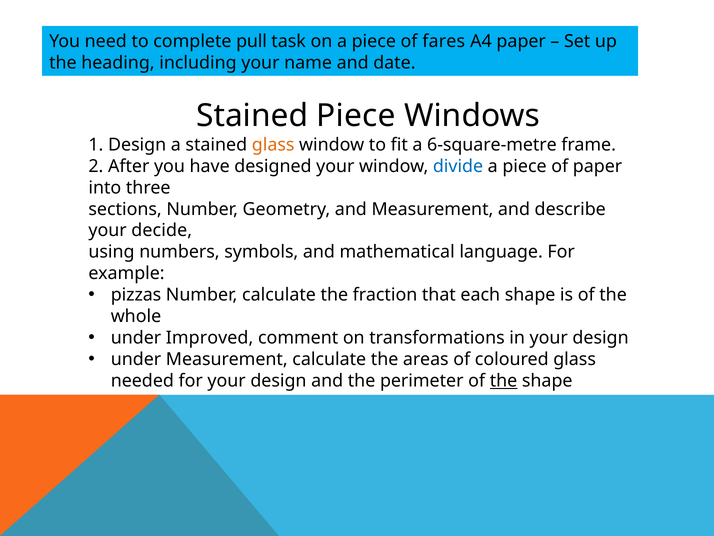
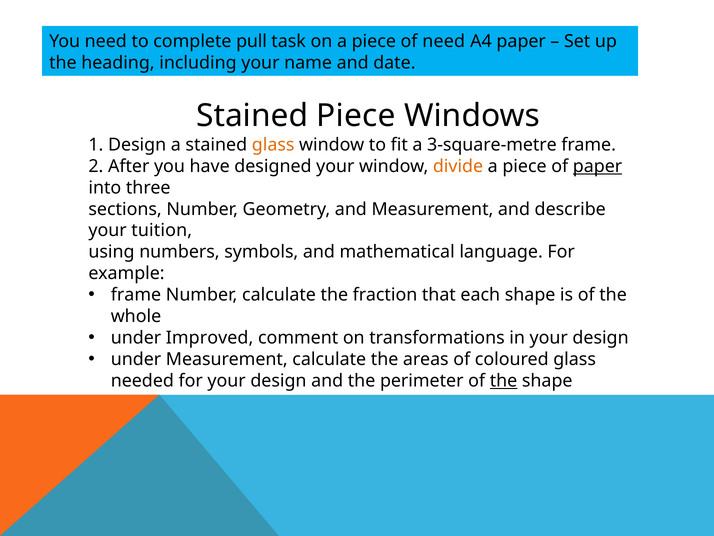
of fares: fares -> need (444, 41)
6-square-metre: 6-square-metre -> 3-square-metre (492, 145)
divide colour: blue -> orange (458, 166)
paper underline: none -> present (598, 166)
decide: decide -> tuition (162, 230)
pizzas: pizzas -> frame (136, 295)
